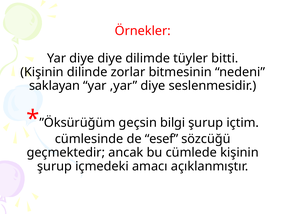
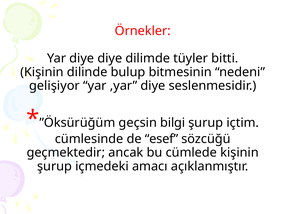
zorlar: zorlar -> bulup (128, 72)
saklayan: saklayan -> gelişiyor (54, 86)
